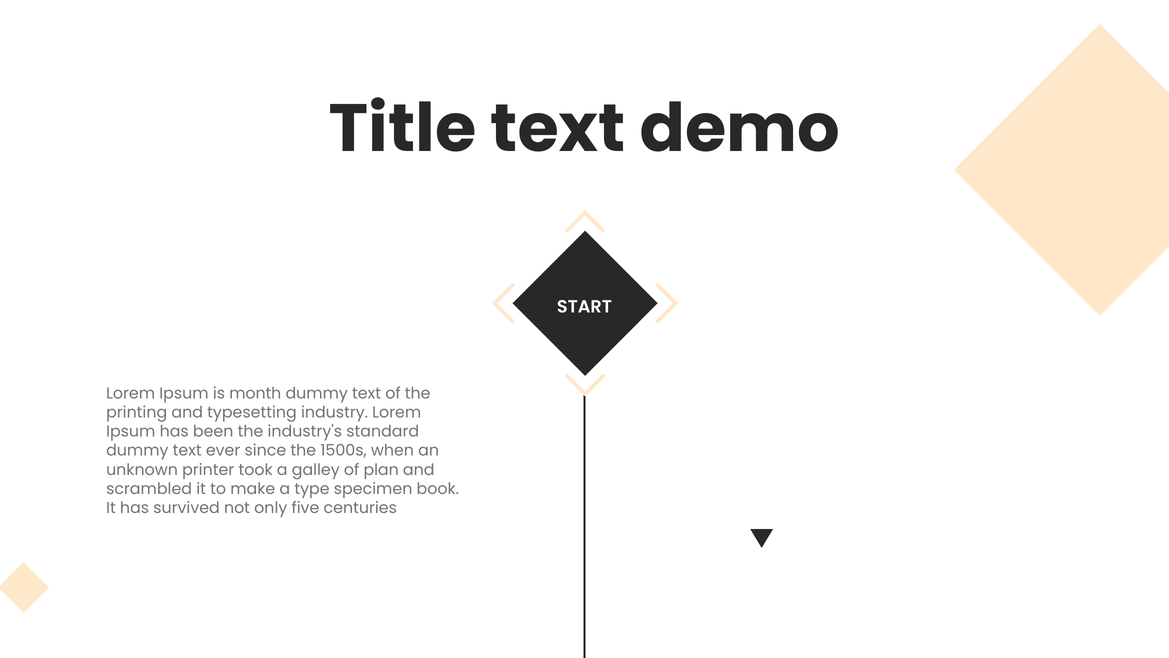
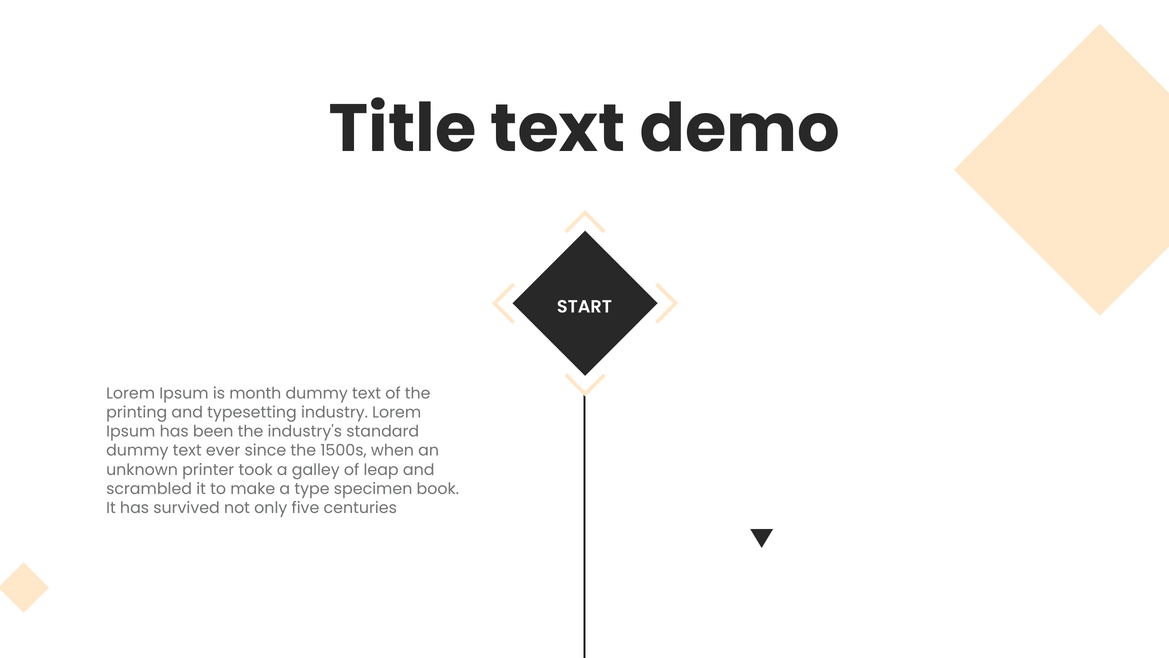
plan: plan -> leap (381, 469)
